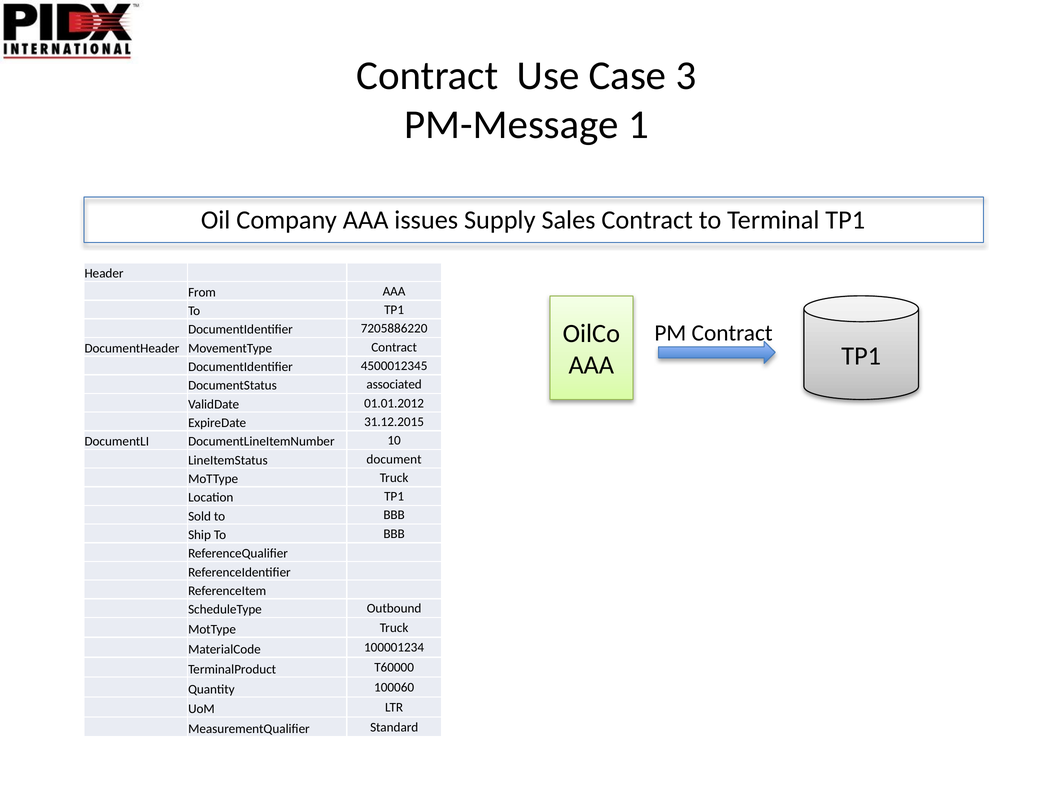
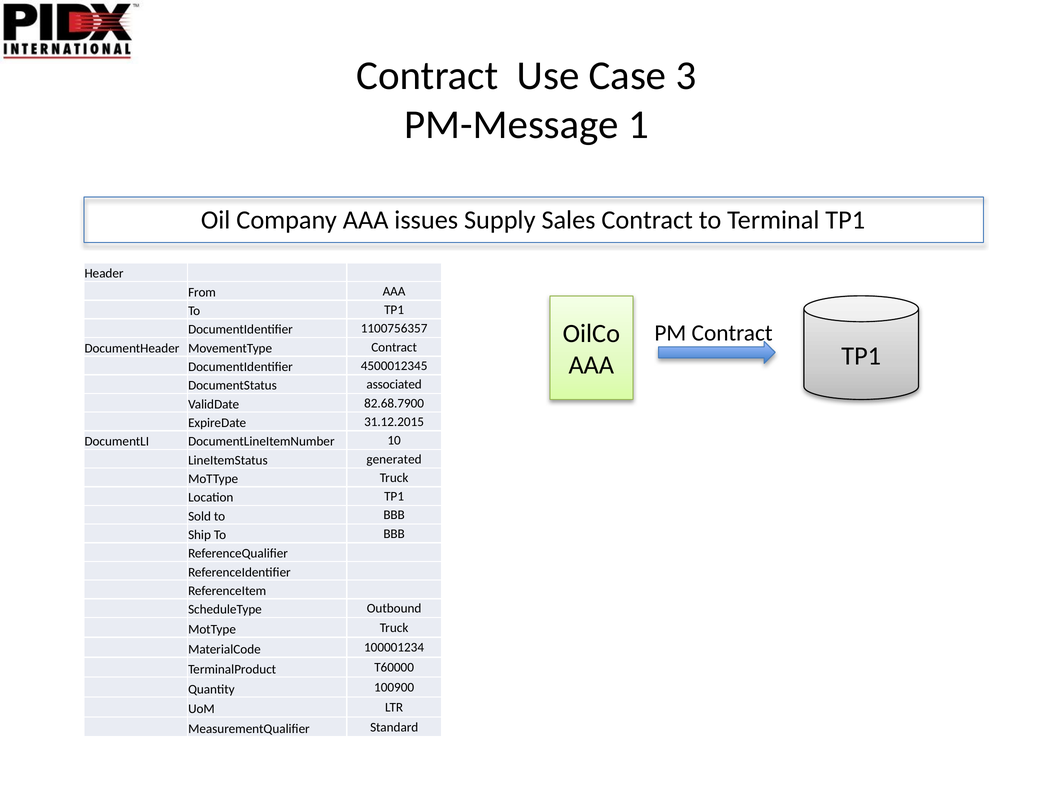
7205886220: 7205886220 -> 1100756357 (394, 328)
01.01.2012: 01.01.2012 -> 82.68.7900 (394, 403)
document: document -> generated (394, 459)
100060: 100060 -> 100900 (394, 687)
